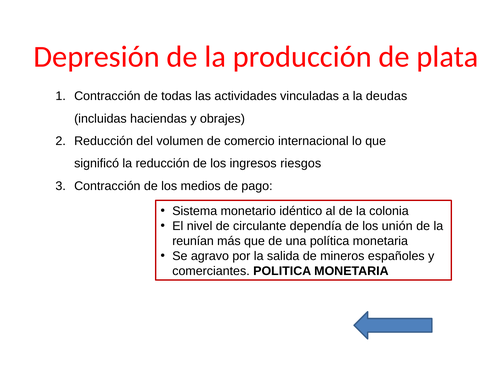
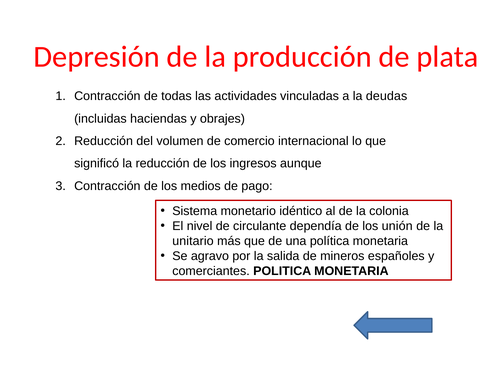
riesgos: riesgos -> aunque (301, 163)
reunían: reunían -> unitario (193, 241)
